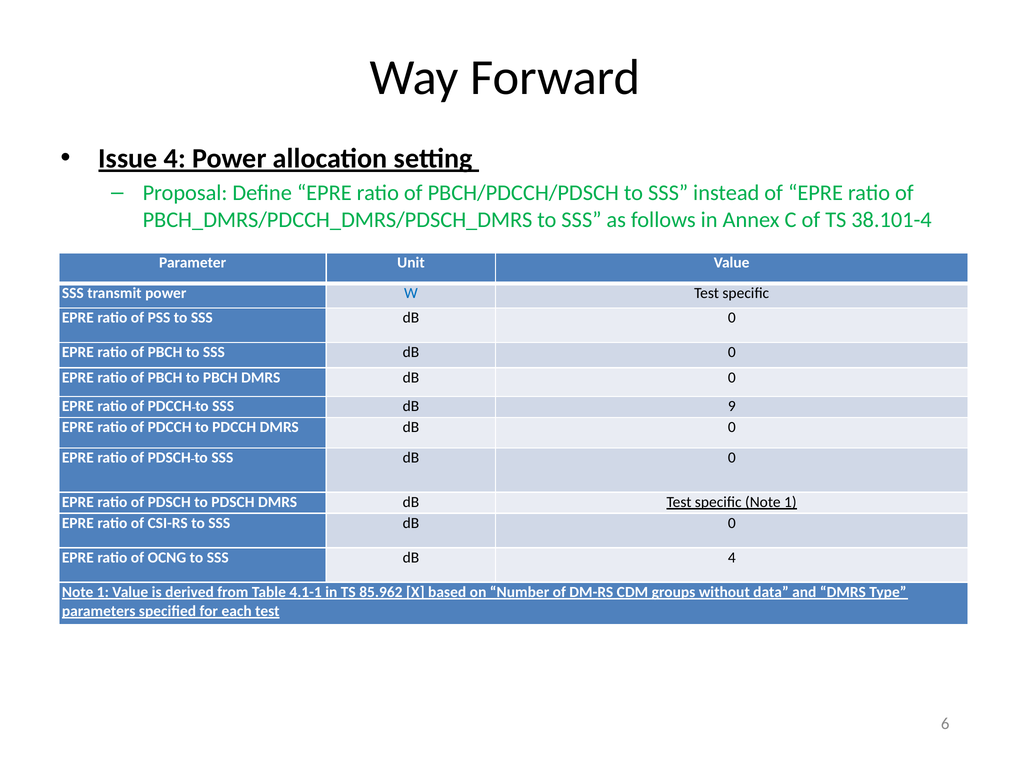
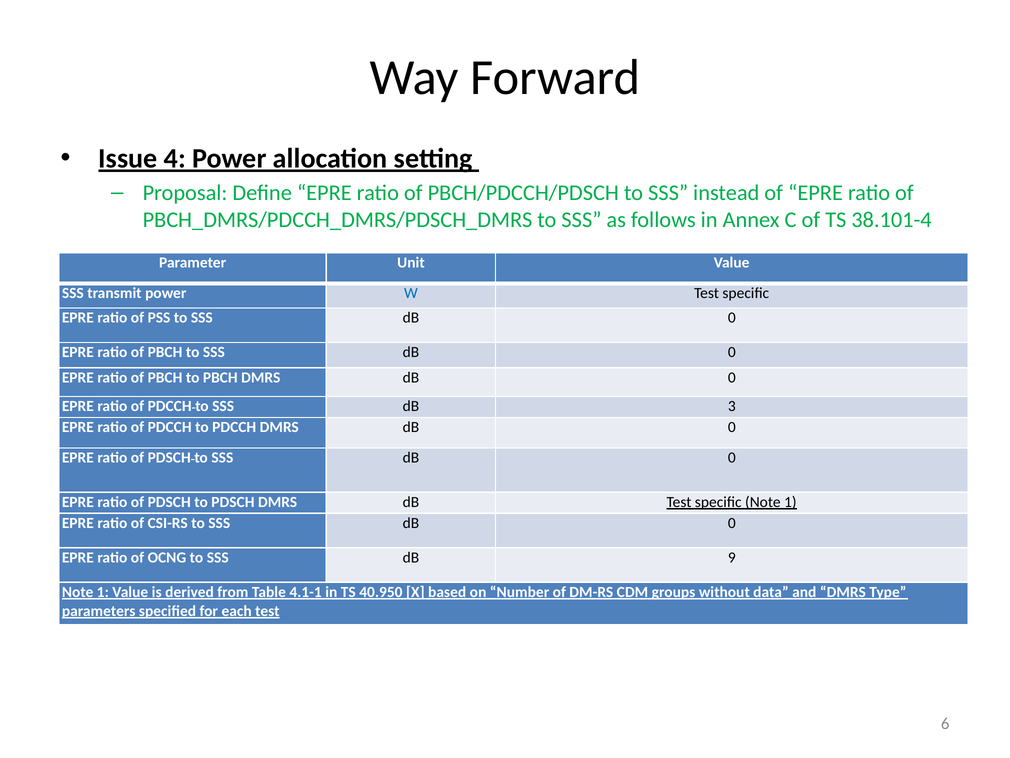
9: 9 -> 3 (732, 406)
dB 4: 4 -> 9 (732, 557)
85.962: 85.962 -> 40.950 (381, 592)
